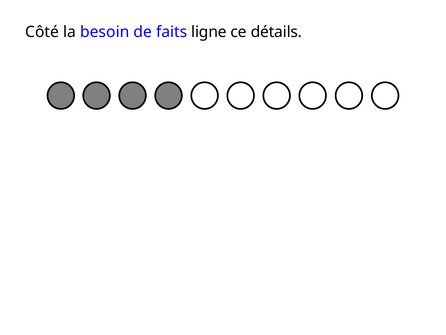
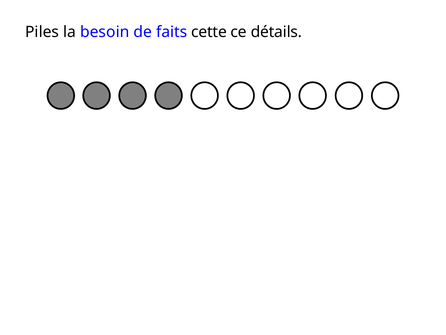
Côté: Côté -> Piles (42, 32)
ligne: ligne -> cette (209, 32)
